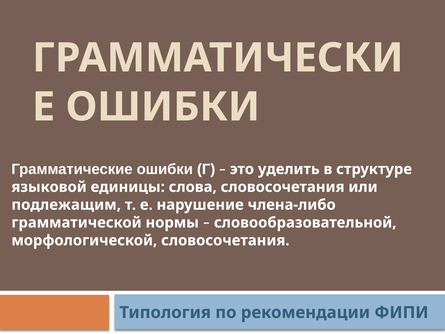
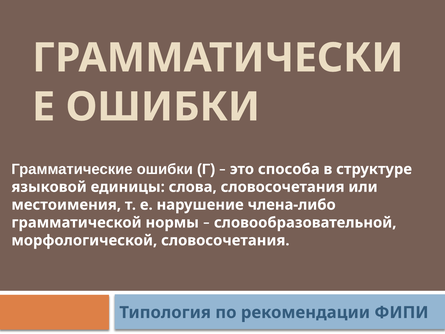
уделить: уделить -> способа (289, 169)
подлежащим: подлежащим -> местоимения (66, 205)
